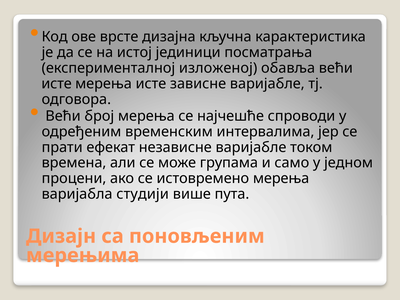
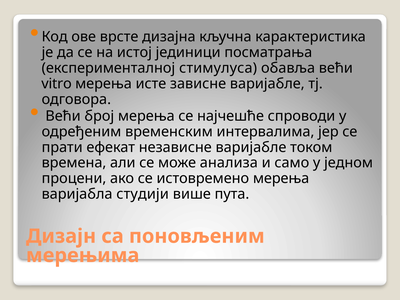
изложеној: изложеној -> стимулуса (218, 68)
исте: исте -> vitro (57, 84)
групама: групама -> анализа (229, 163)
